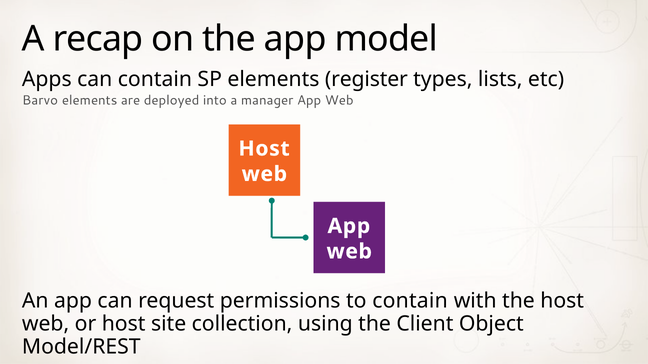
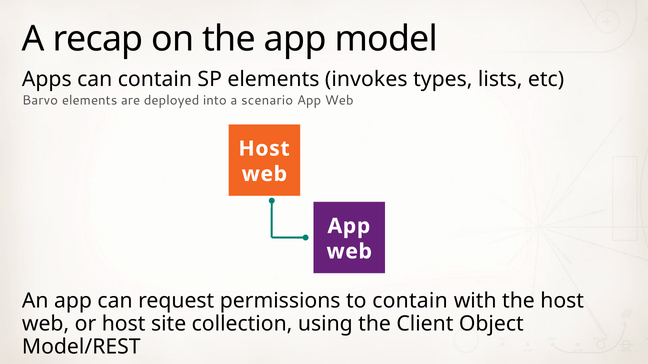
register: register -> invokes (366, 79)
manager: manager -> scenario (267, 101)
